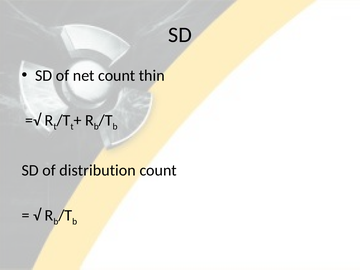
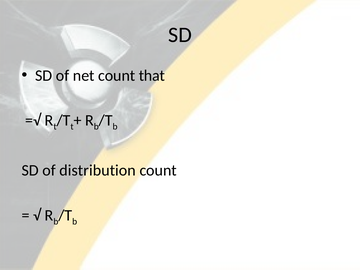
thin: thin -> that (152, 76)
